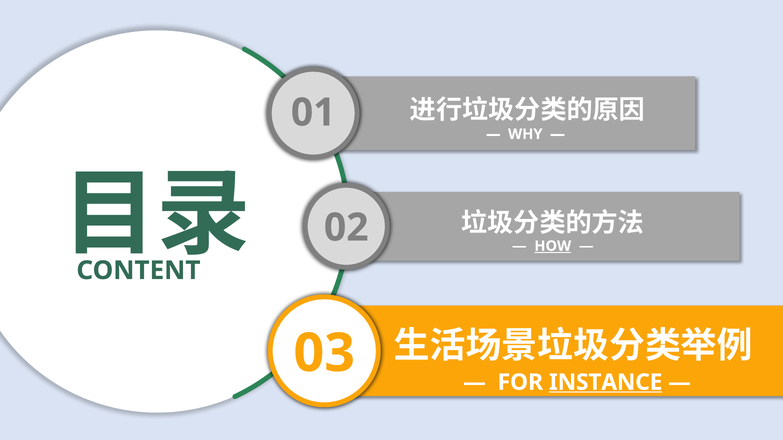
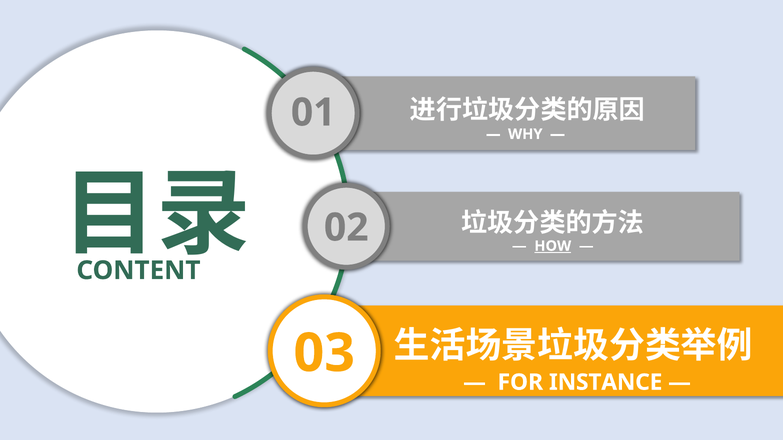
INSTANCE underline: present -> none (606, 383)
